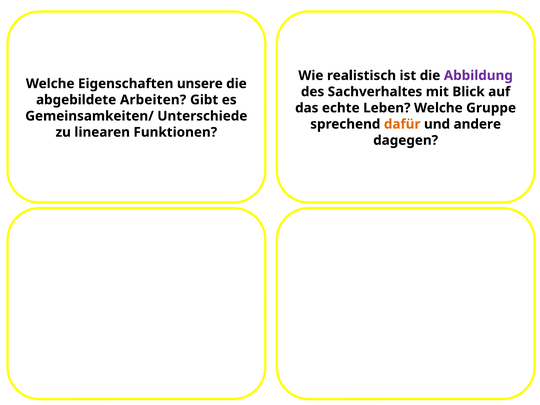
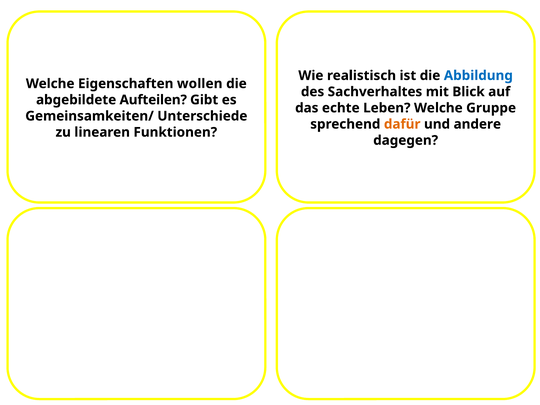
Abbildung colour: purple -> blue (478, 76)
unsere: unsere -> wollen (200, 84)
Arbeiten: Arbeiten -> Aufteilen (153, 100)
